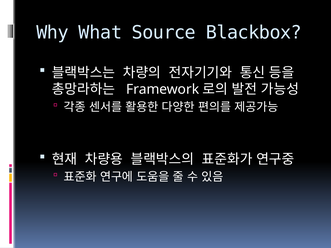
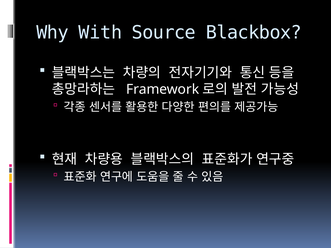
What: What -> With (100, 32)
